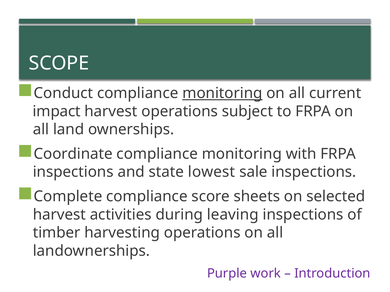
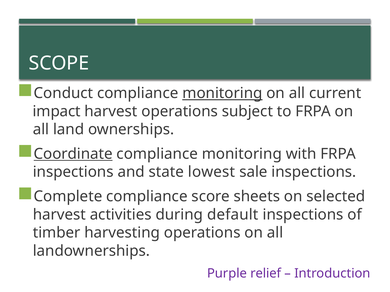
Coordinate underline: none -> present (73, 154)
leaving: leaving -> default (233, 215)
work: work -> relief (266, 274)
